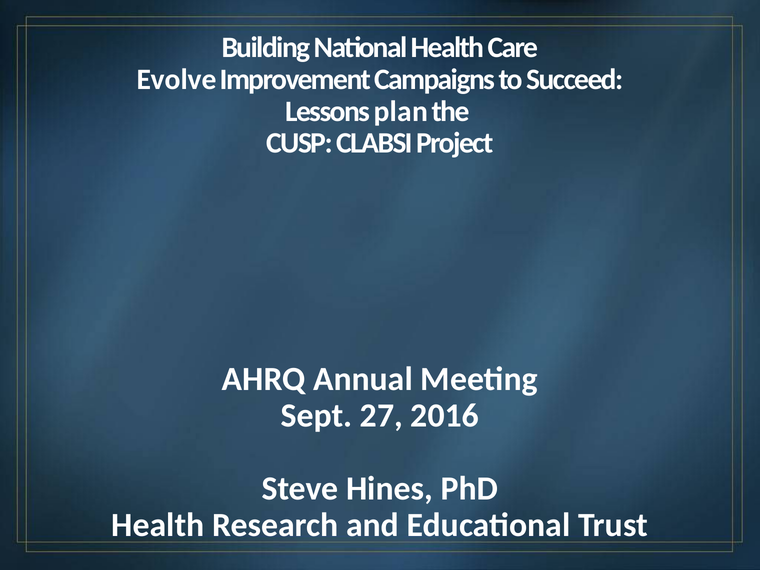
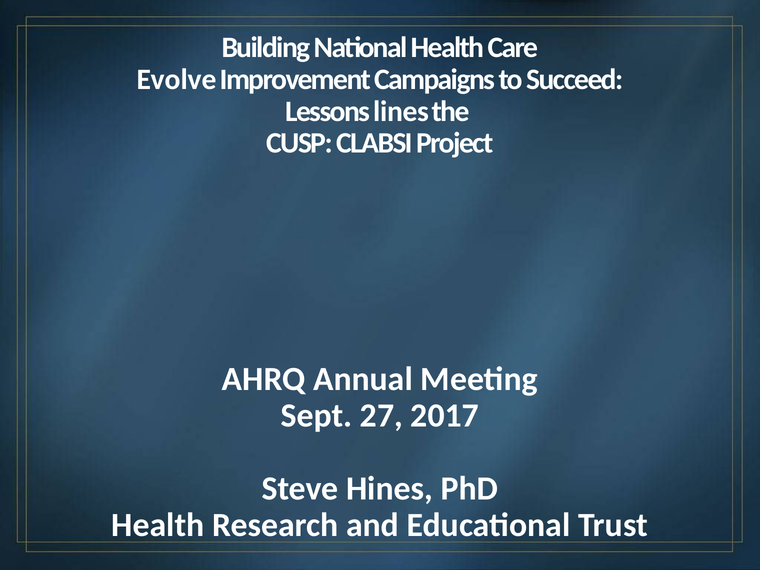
plan: plan -> lines (401, 111)
2016: 2016 -> 2017 (445, 416)
